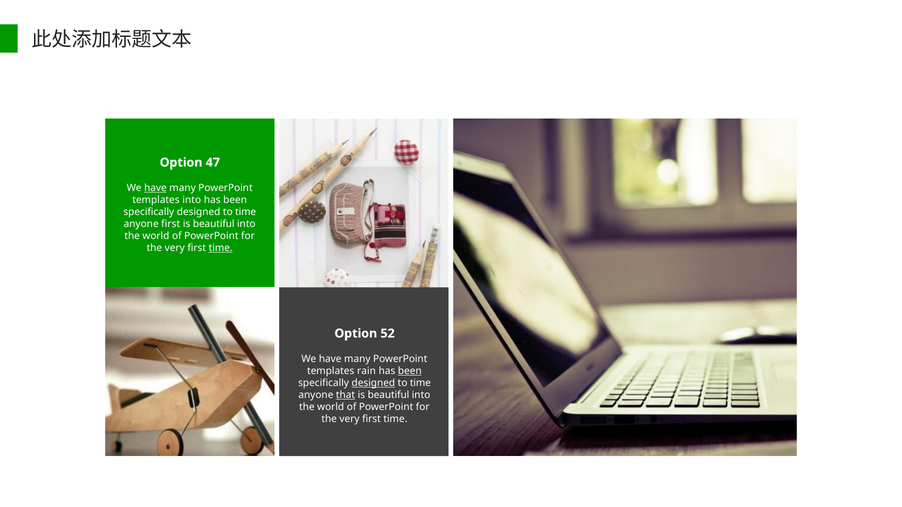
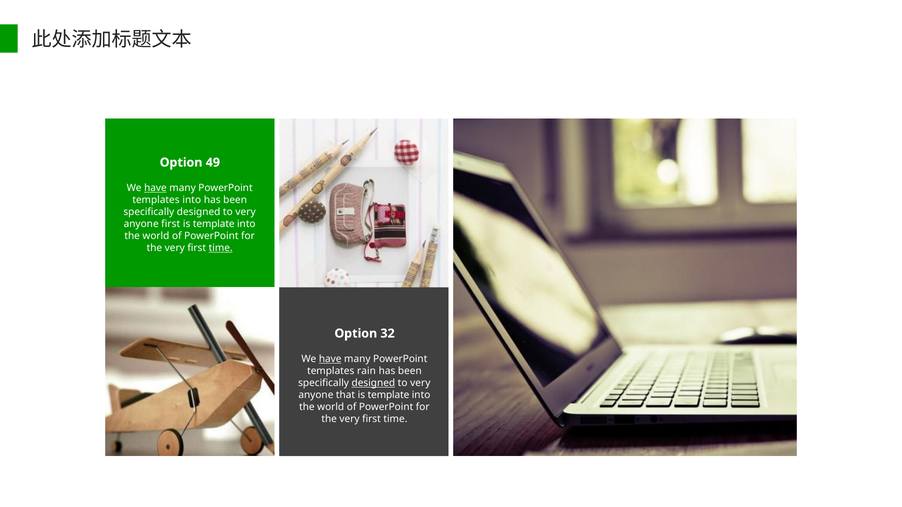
47: 47 -> 49 (213, 163)
time: time -> very (246, 212)
beautiful: beautiful -> template (214, 224)
52: 52 -> 32 (388, 334)
have underline: none -> present (330, 359)
been underline: present -> none (410, 371)
time: time -> very (420, 383)
that underline: present -> none (346, 395)
beautiful: beautiful -> template (388, 395)
